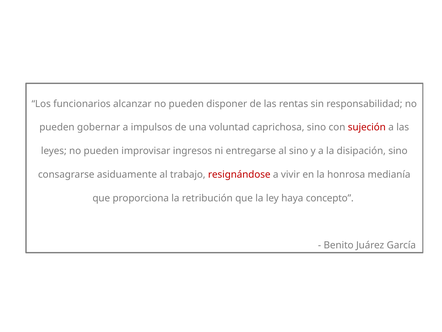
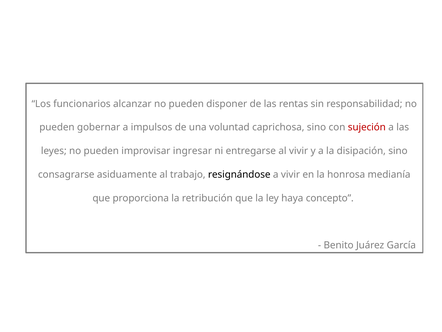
ingresos: ingresos -> ingresar (192, 151)
al sino: sino -> vivir (299, 151)
resignándose colour: red -> black (239, 174)
